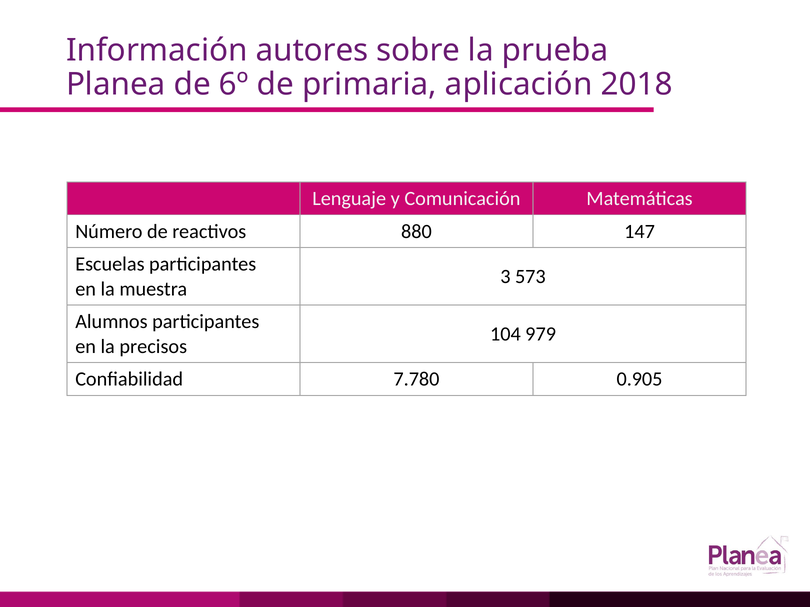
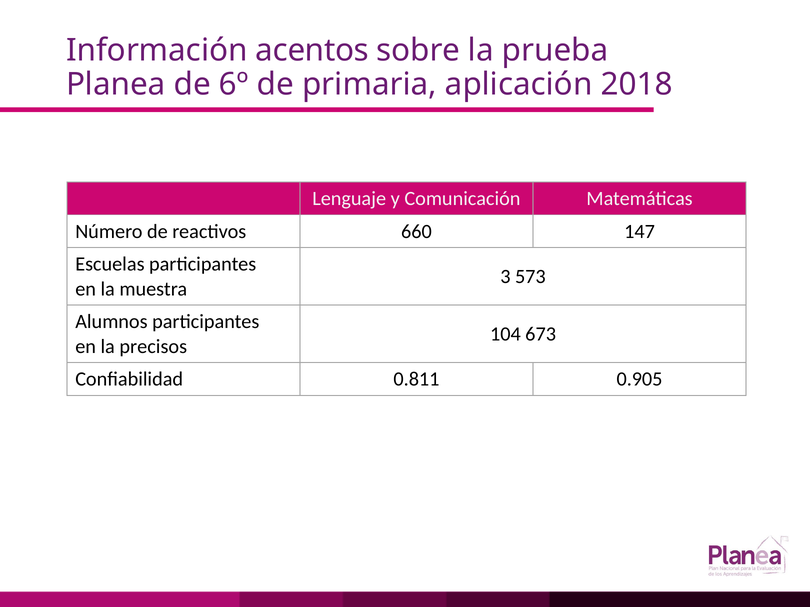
autores: autores -> acentos (312, 50)
880: 880 -> 660 (416, 232)
979: 979 -> 673 (541, 334)
7.780: 7.780 -> 0.811 (416, 380)
